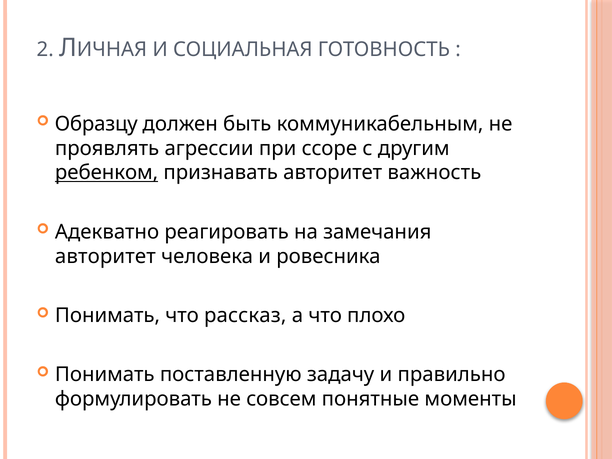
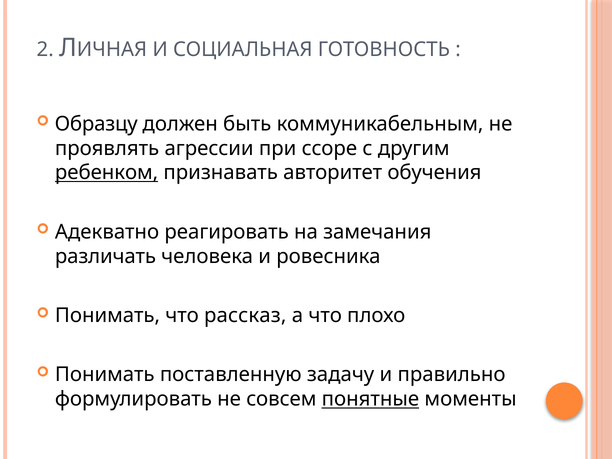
важность: важность -> обучения (434, 173)
авторитет: авторитет -> различать (106, 256)
понятные underline: none -> present (370, 399)
